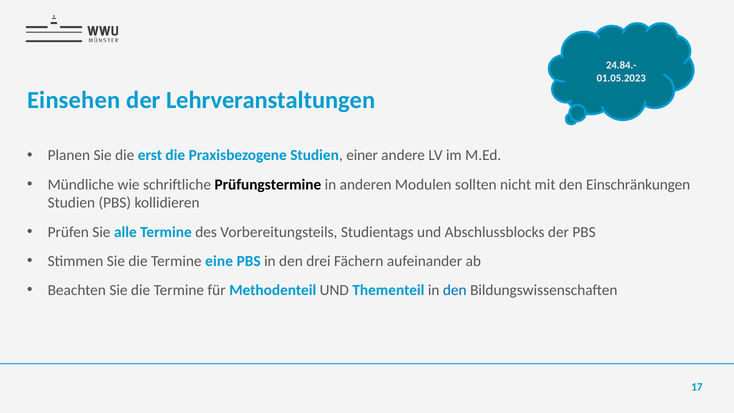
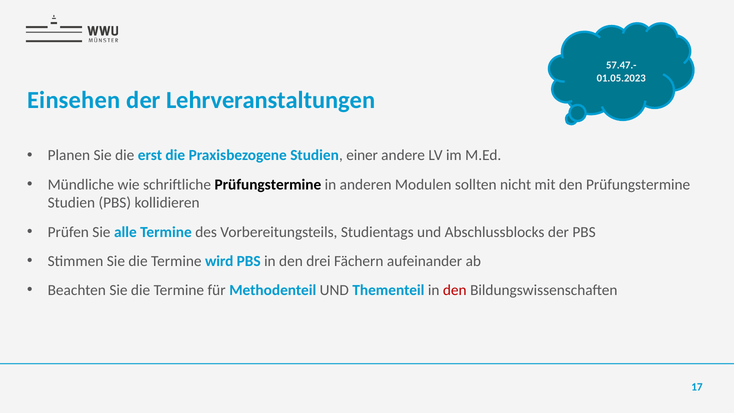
24.84.-: 24.84.- -> 57.47.- (621, 65)
den Einschränkungen: Einschränkungen -> Prüfungstermine (638, 184)
eine: eine -> wird (219, 261)
den colour: blue -> red (455, 290)
